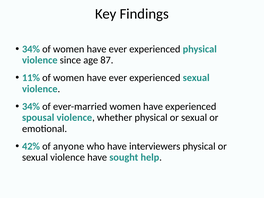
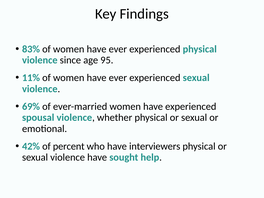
34%: 34% -> 83% (31, 49)
87: 87 -> 95 (107, 60)
34%: 34% -> 69% (31, 107)
anyone: anyone -> percent (69, 146)
